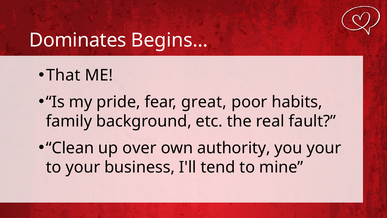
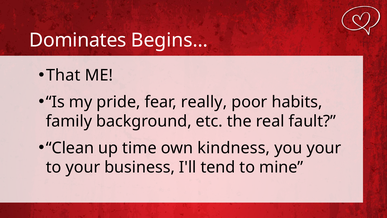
great: great -> really (204, 102)
over: over -> time (139, 148)
authority: authority -> kindness (234, 148)
